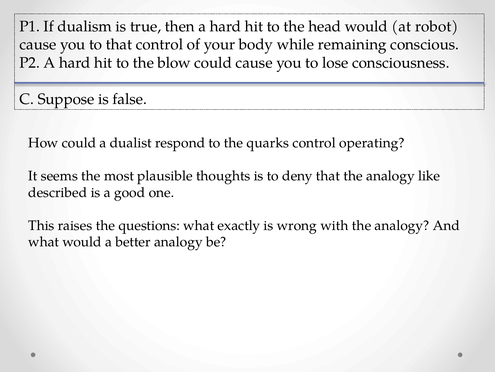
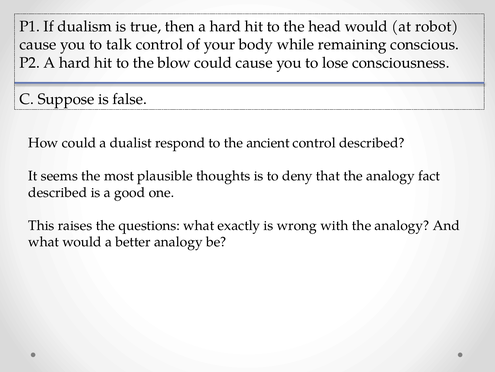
to that: that -> talk (119, 45)
quarks: quarks -> ancient (268, 143)
control operating: operating -> described (372, 143)
like: like -> fact (429, 176)
